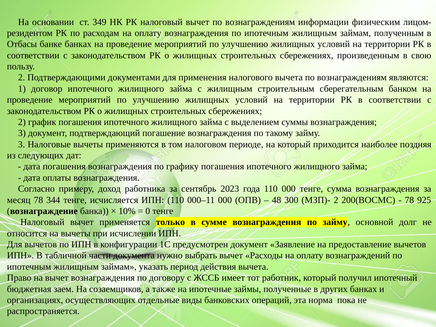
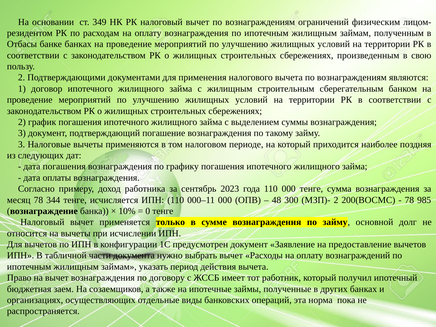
информации: информации -> ограничений (323, 22)
925: 925 -> 985 (424, 200)
